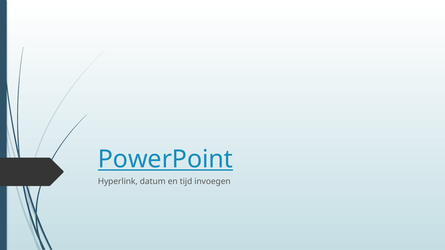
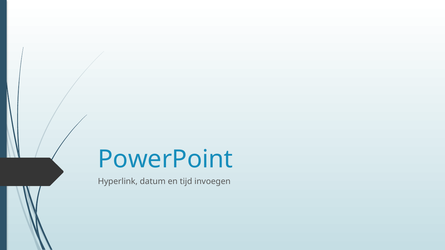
PowerPoint underline: present -> none (165, 159)
